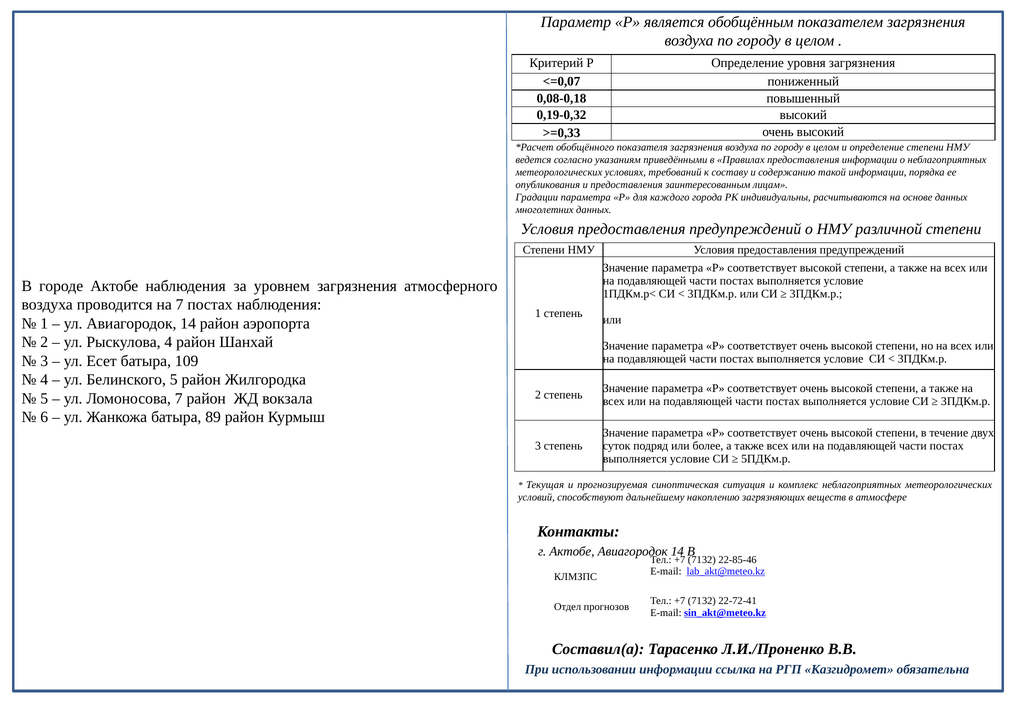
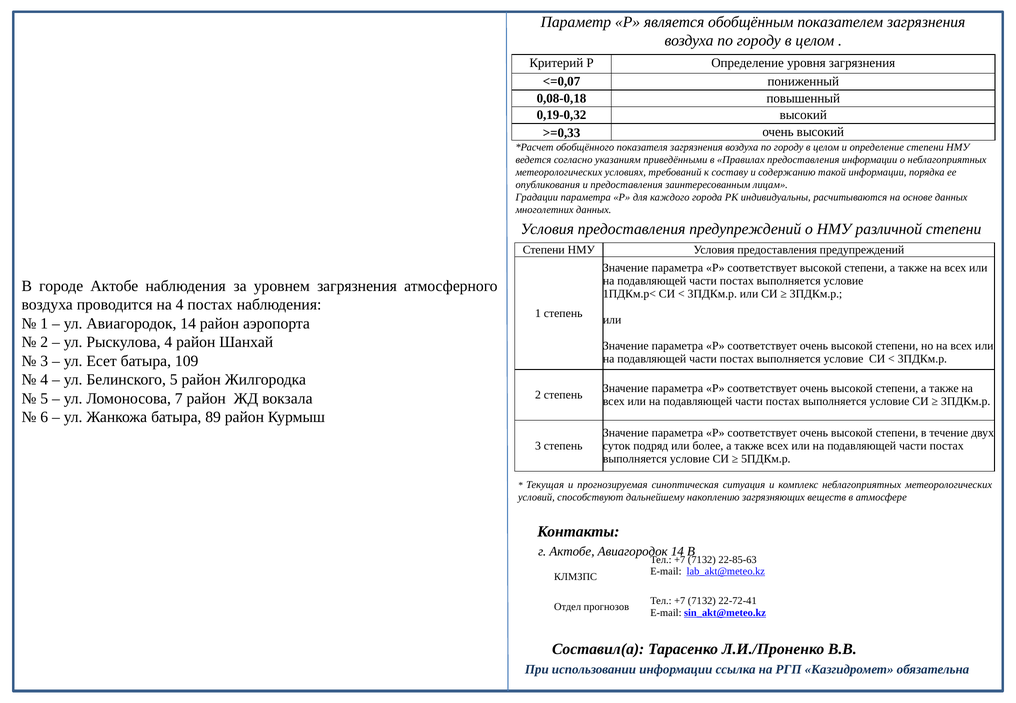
на 7: 7 -> 4 (180, 305)
22-85-46: 22-85-46 -> 22-85-63 (738, 560)
